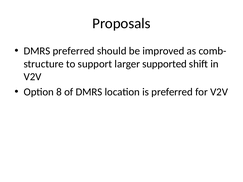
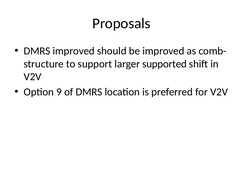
DMRS preferred: preferred -> improved (74, 51)
8: 8 -> 9 (59, 92)
